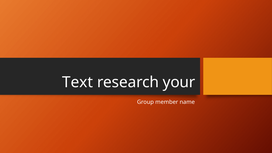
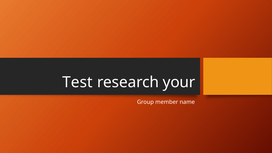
Text: Text -> Test (77, 82)
